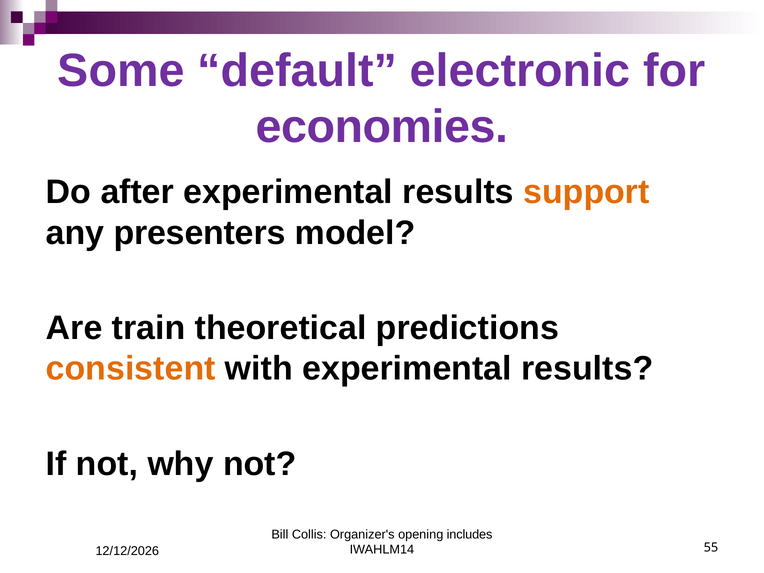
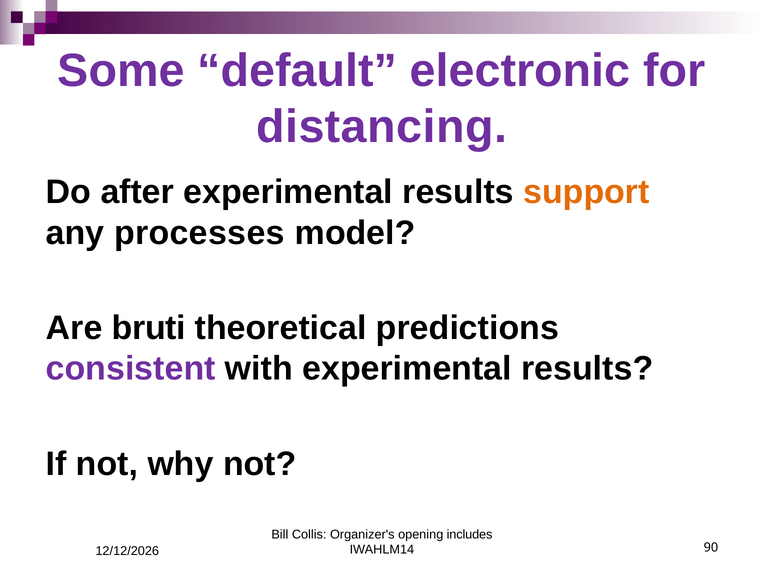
economies: economies -> distancing (382, 127)
presenters: presenters -> processes (199, 233)
train: train -> bruti (149, 328)
consistent colour: orange -> purple (131, 369)
55: 55 -> 90 (711, 548)
